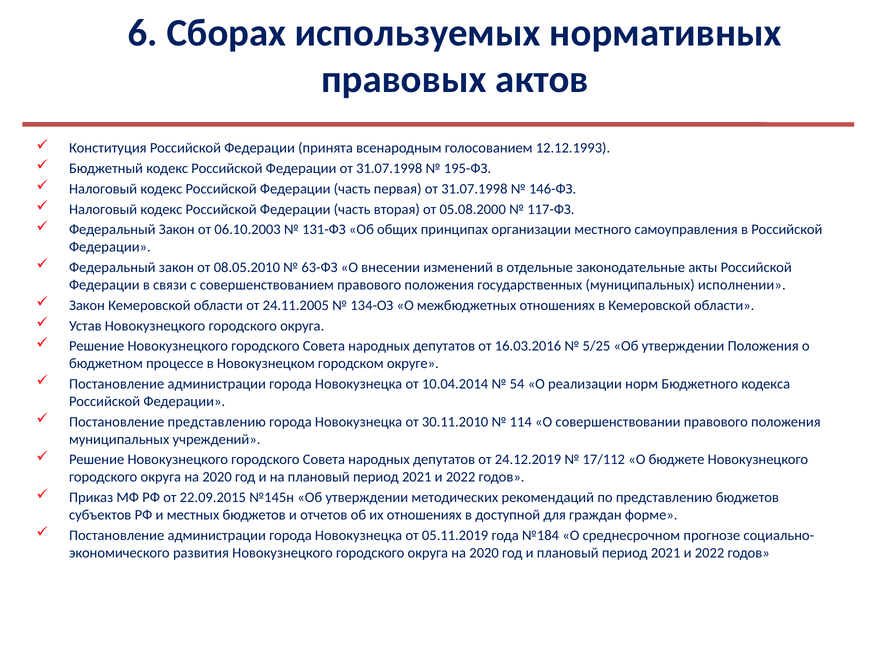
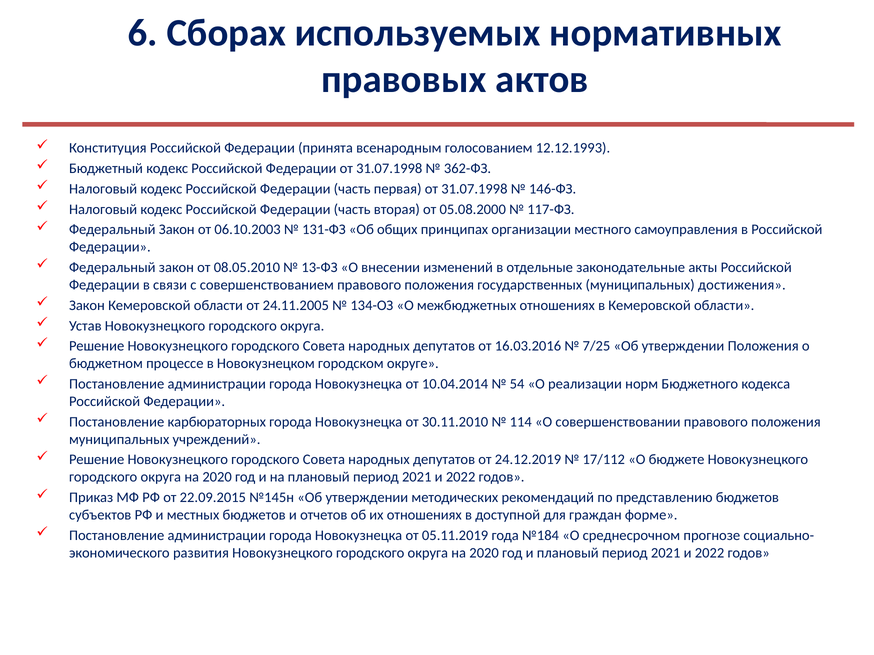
195-ФЗ: 195-ФЗ -> 362-ФЗ (467, 169)
63-ФЗ: 63-ФЗ -> 13-ФЗ (319, 268)
исполнении: исполнении -> достижения (742, 285)
5/25: 5/25 -> 7/25 (596, 346)
Постановление представлению: представлению -> карбюраторных (217, 422)
